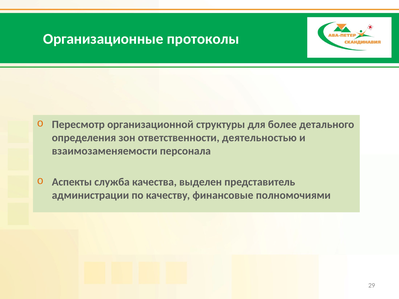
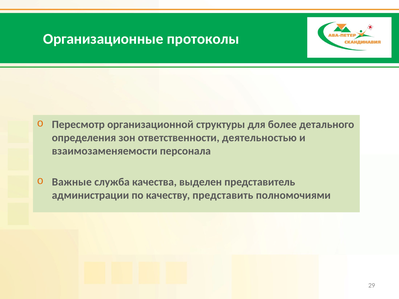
Аспекты: Аспекты -> Важные (72, 182)
финансовые: финансовые -> представить (223, 195)
